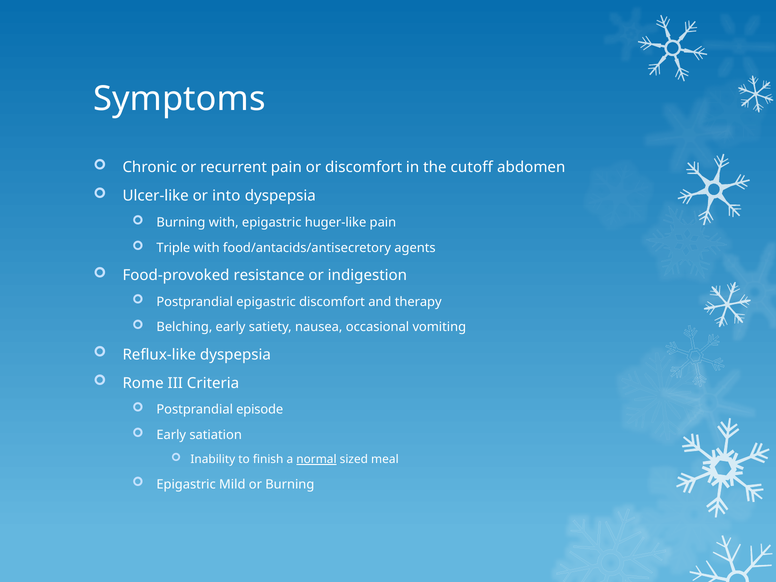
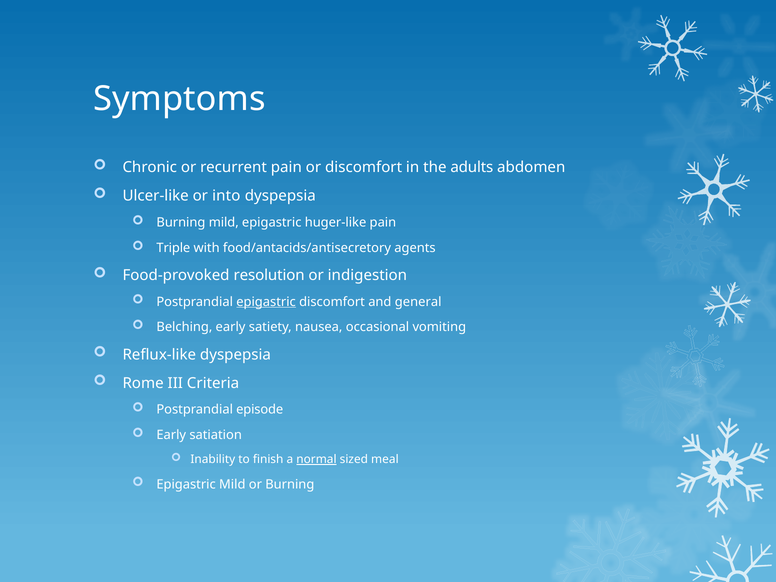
cutoff: cutoff -> adults (472, 167)
Burning with: with -> mild (224, 222)
resistance: resistance -> resolution (269, 275)
epigastric underline: none -> present (266, 302)
therapy: therapy -> general (418, 302)
